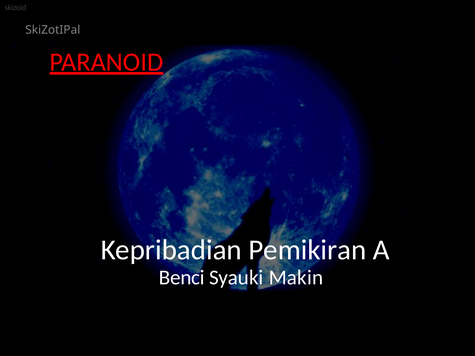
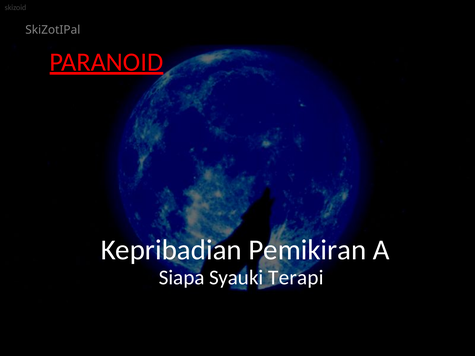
Benci: Benci -> Siapa (182, 278)
Makin: Makin -> Terapi (296, 278)
